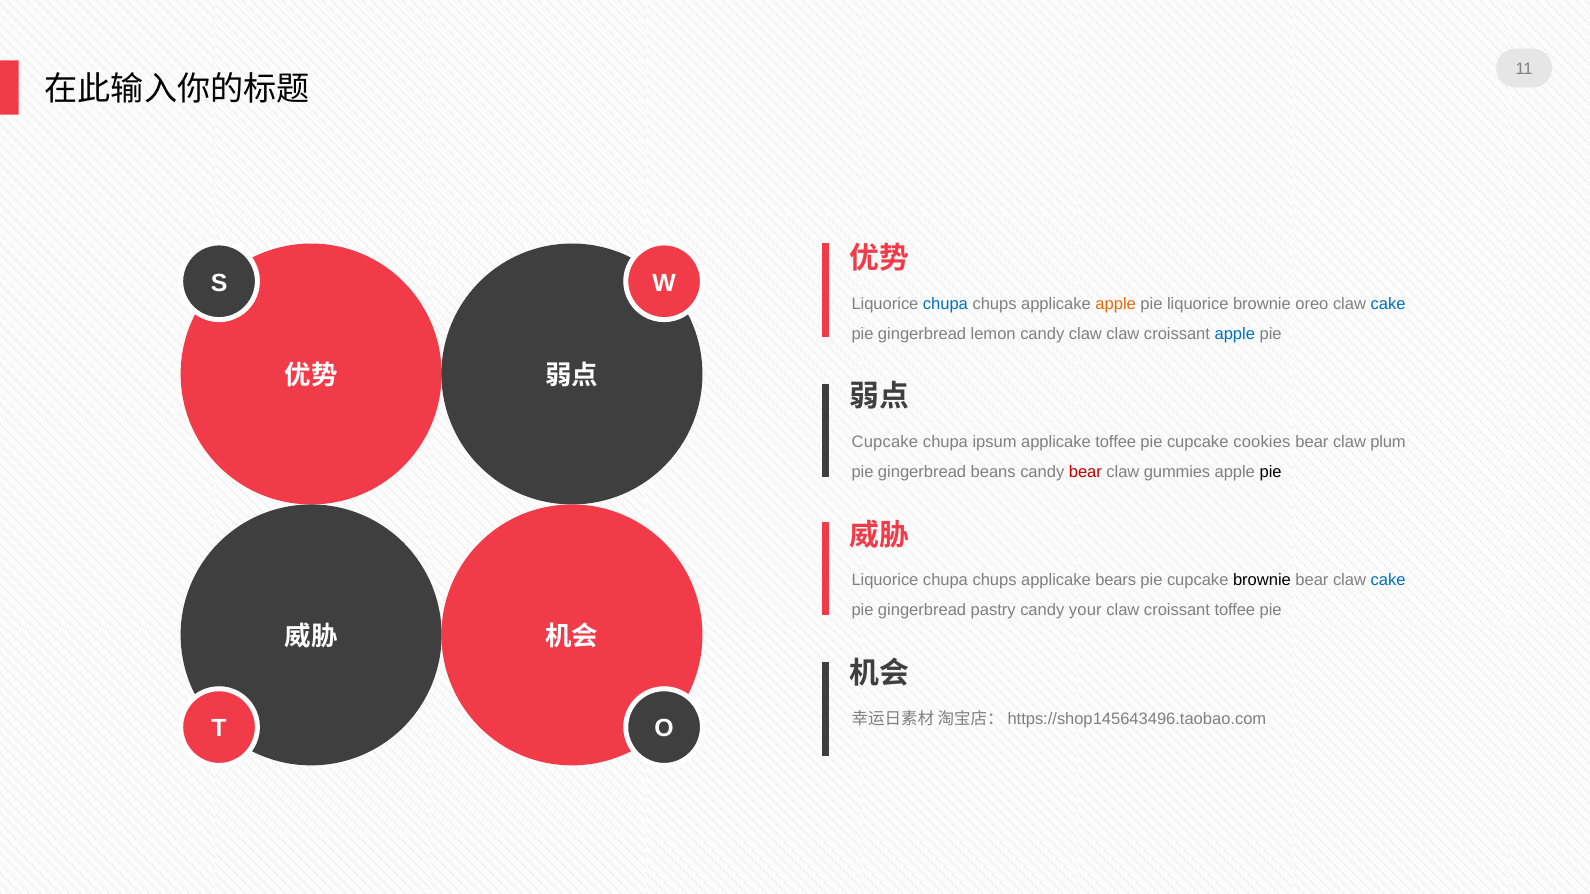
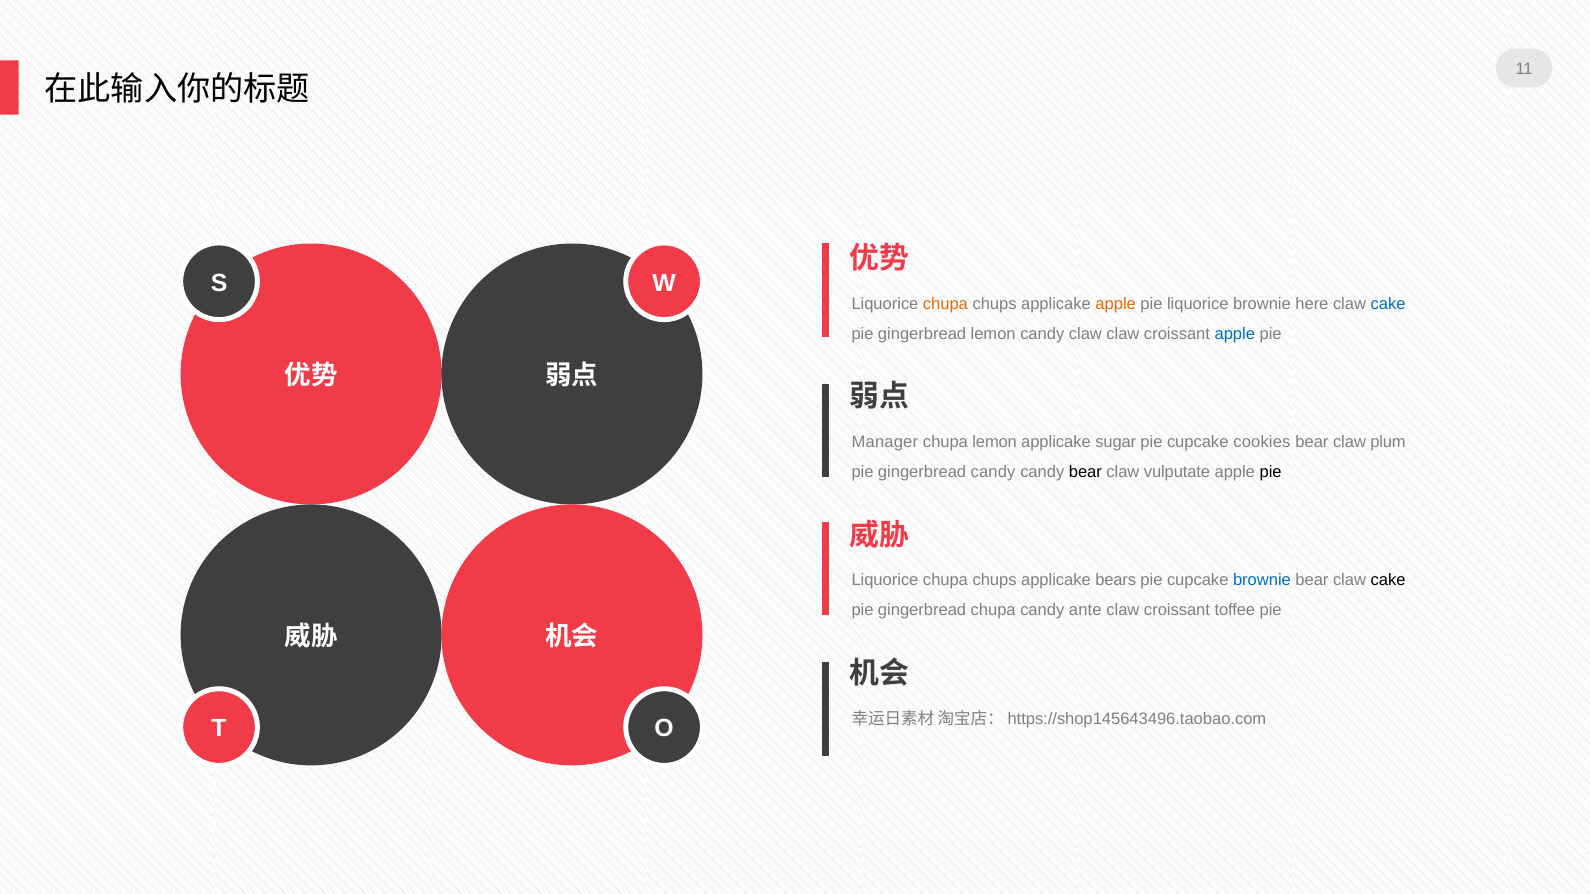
chupa colour: blue -> orange (945, 304)
oreo: oreo -> here (1312, 304)
Cupcake: Cupcake -> Manager (885, 442)
chupa ipsum: ipsum -> lemon (995, 442)
applicake toffee: toffee -> sugar (1116, 442)
gingerbread beans: beans -> candy (993, 472)
bear colour: red -> black (1085, 472)
gummies: gummies -> vulputate (1177, 472)
brownie colour: black -> blue (1262, 580)
cake colour: blue -> black (1388, 580)
gingerbread pastry: pastry -> chupa (993, 610)
your: your -> ante (1085, 610)
